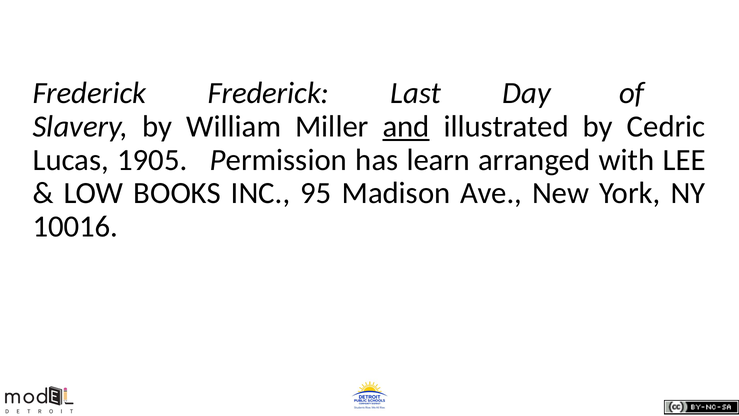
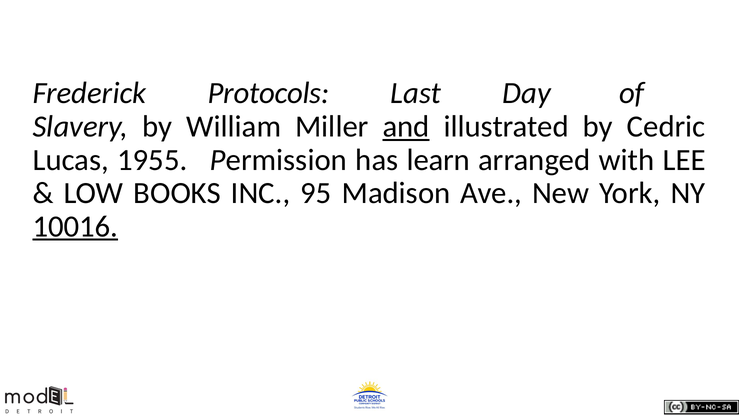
Frederick Frederick: Frederick -> Protocols (268, 93)
1905: 1905 -> 1955 (152, 160)
10016 underline: none -> present (75, 226)
